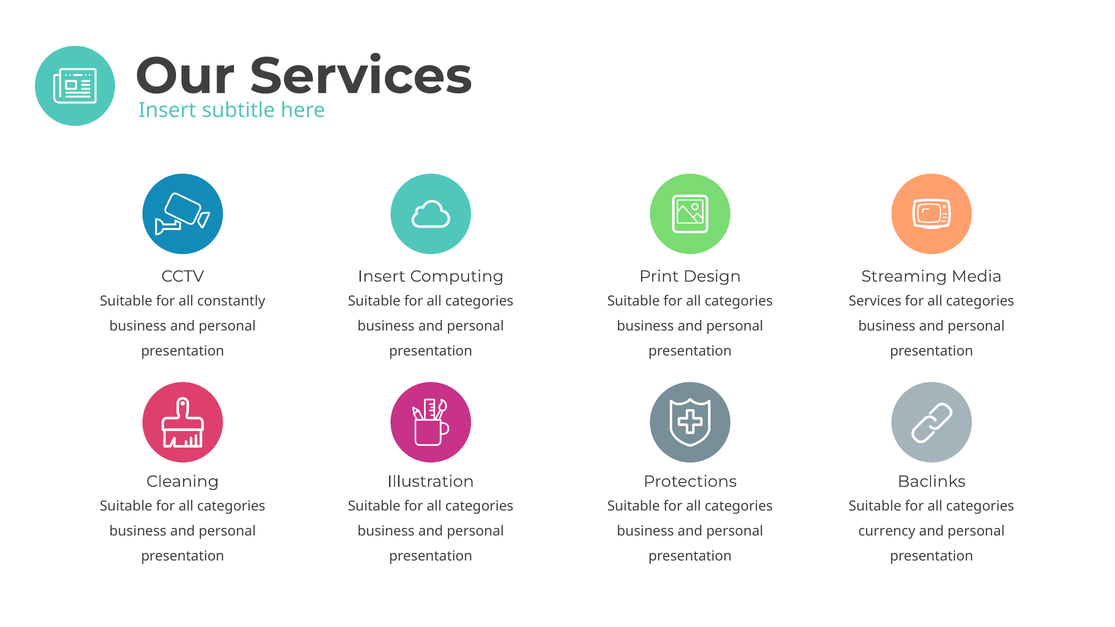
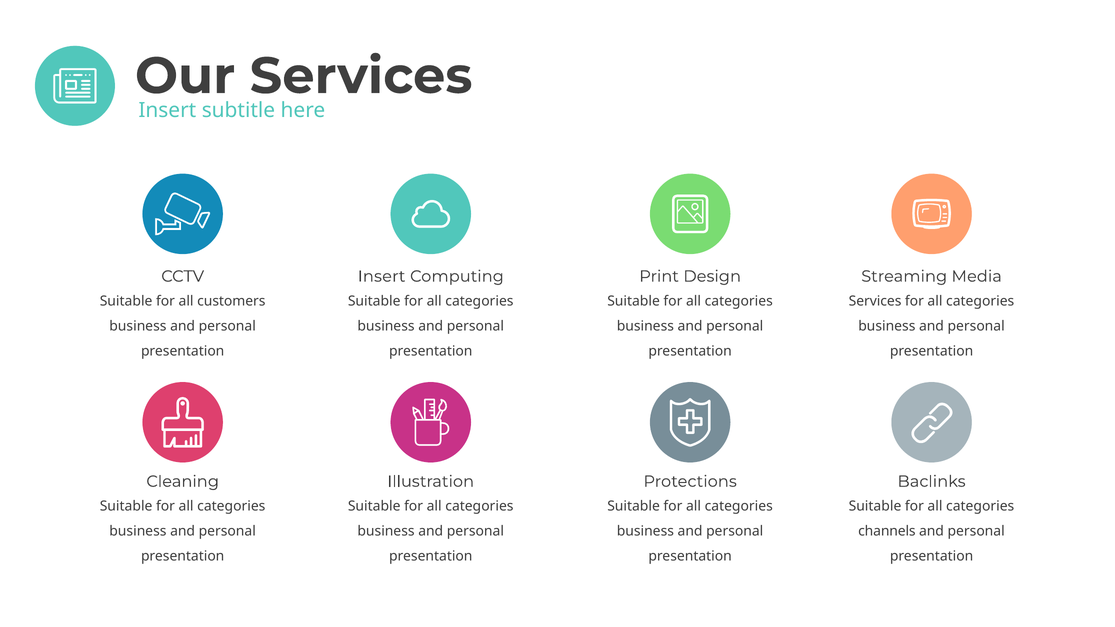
constantly: constantly -> customers (231, 301)
currency: currency -> channels (887, 531)
